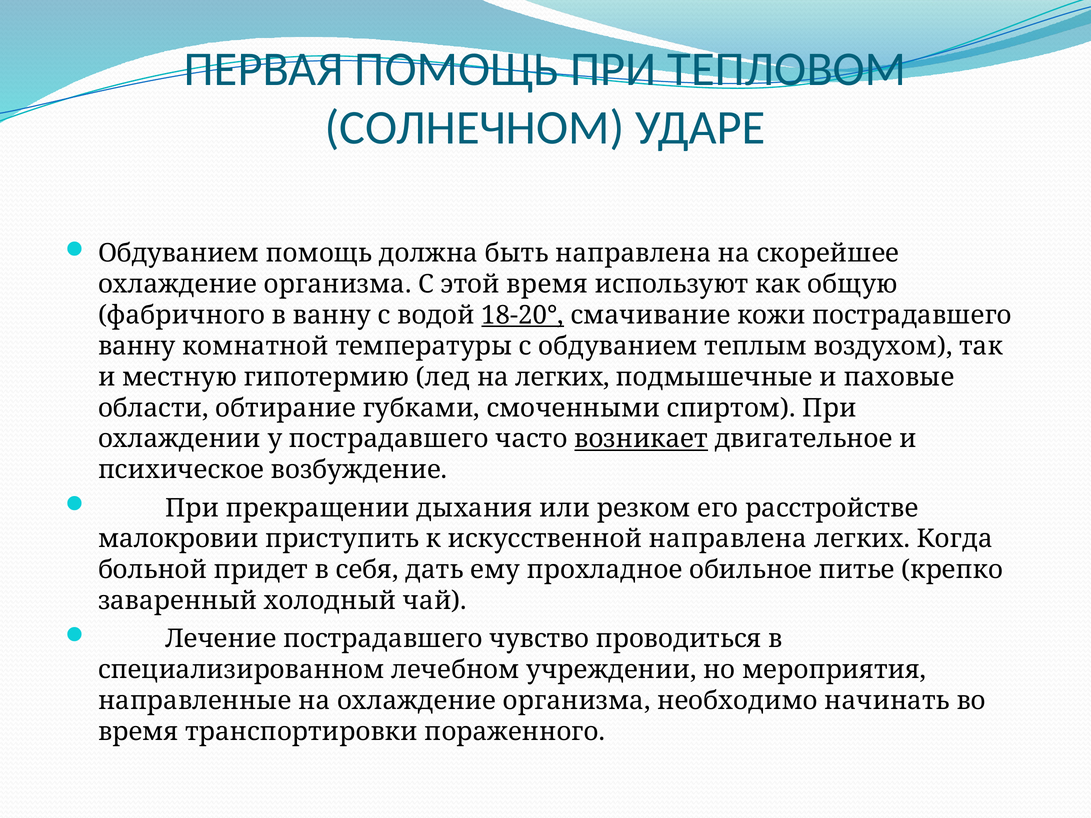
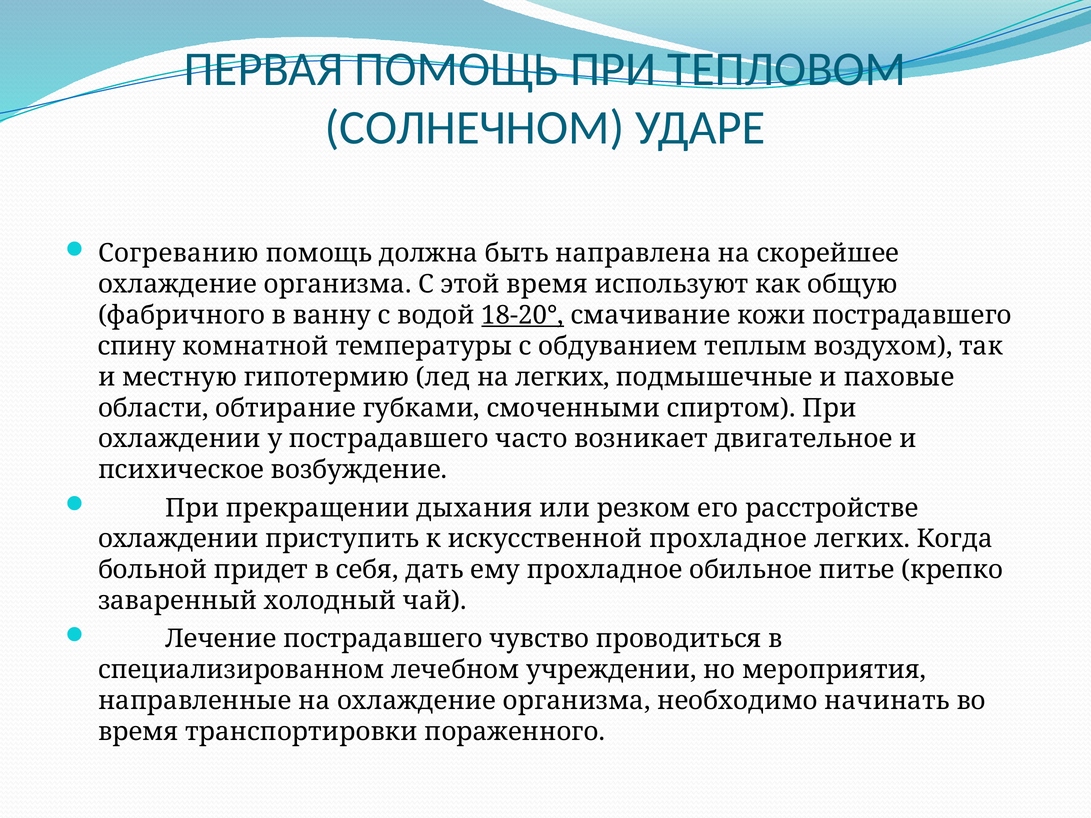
Обдуванием: Обдуванием -> Согреванию (178, 254)
ванну: ванну -> спину (137, 346)
возникает underline: present -> none (641, 439)
малокровии: малокровии -> охлаждении (178, 539)
искусственной направлена: направлена -> прохладное (728, 539)
